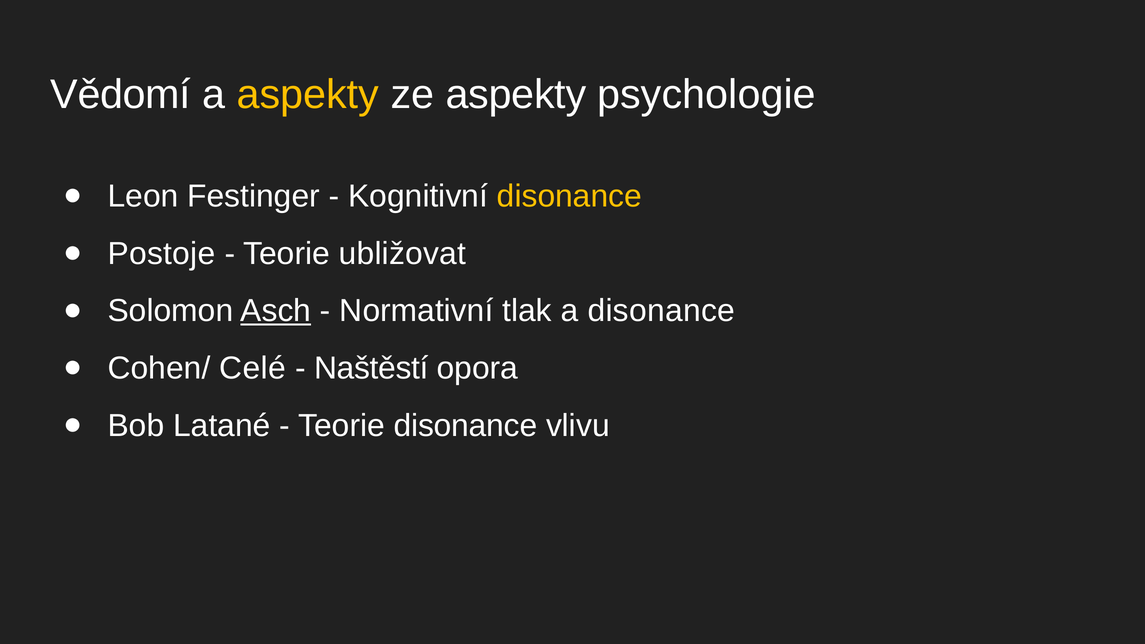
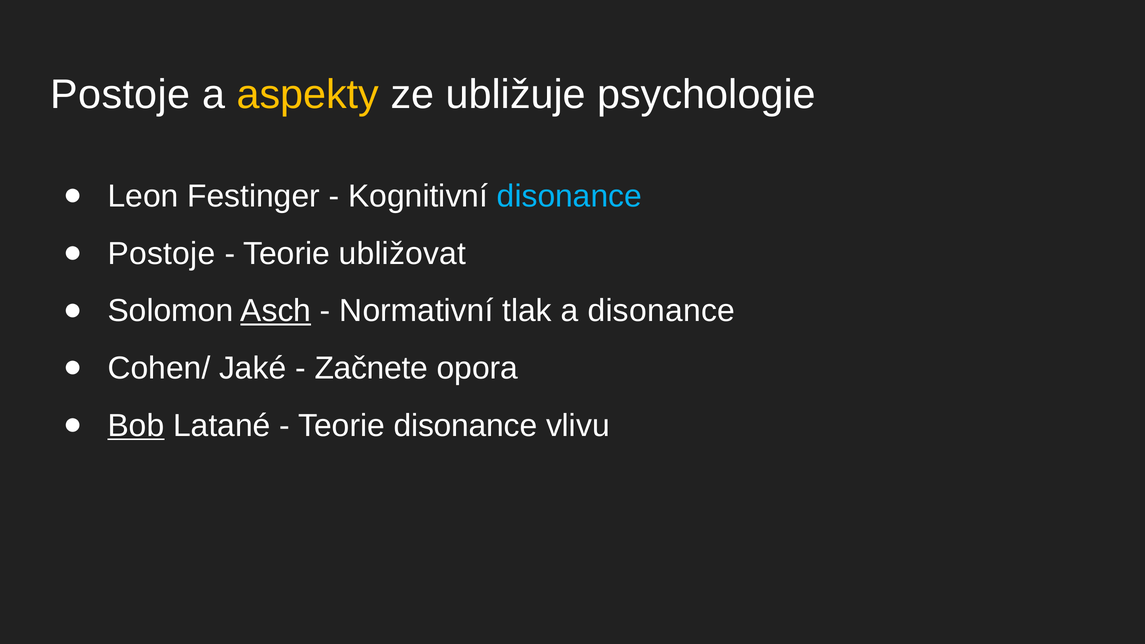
Vědomí: Vědomí -> Postoje (120, 95)
ze aspekty: aspekty -> ubližuje (516, 95)
disonance colour: yellow -> light blue (569, 196)
Celé: Celé -> Jaké (253, 368)
Naštěstí: Naštěstí -> Začnete (371, 368)
Bob underline: none -> present (136, 426)
